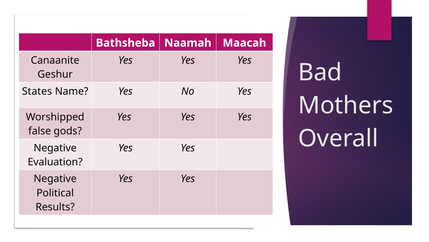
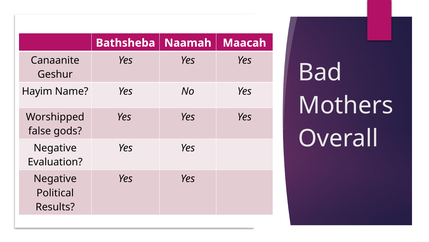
States: States -> Hayim (37, 91)
